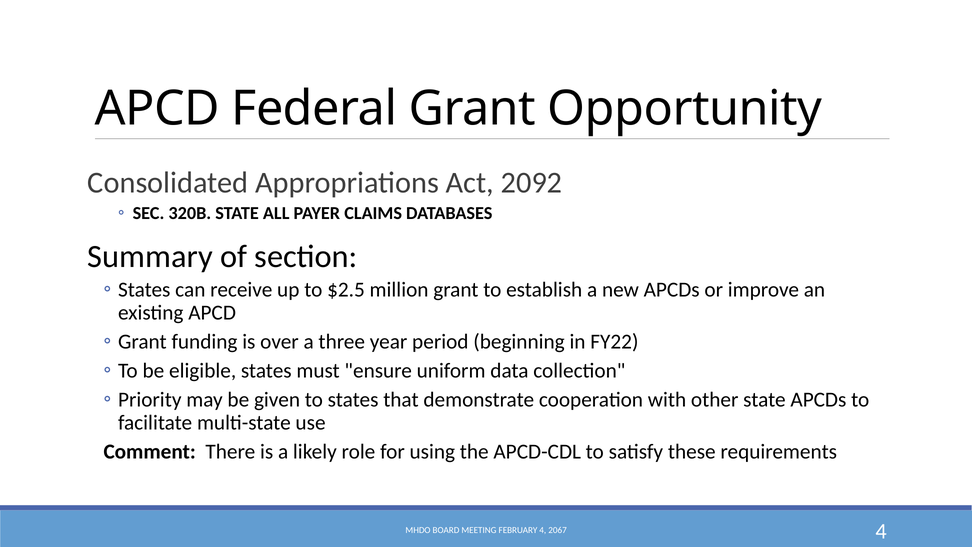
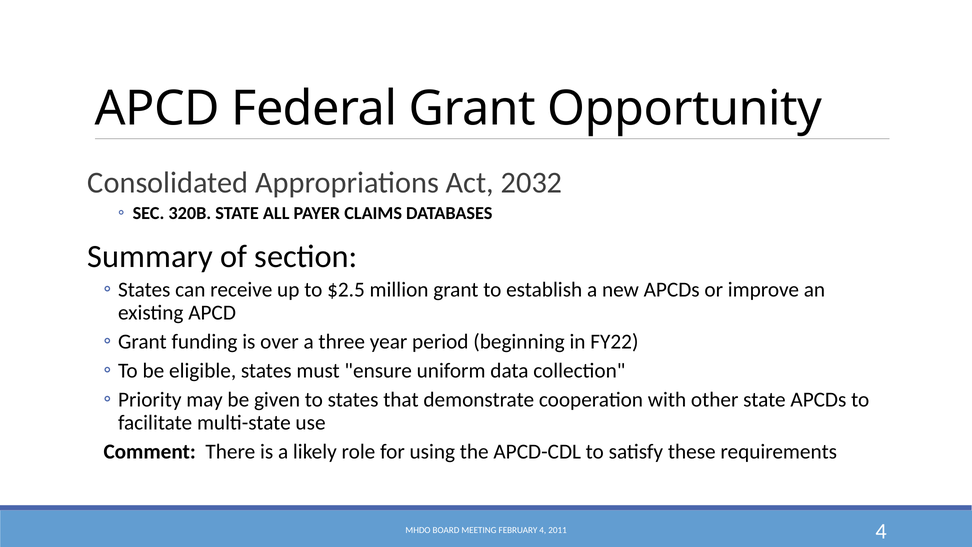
2092: 2092 -> 2032 (532, 182)
2067: 2067 -> 2011 (558, 530)
